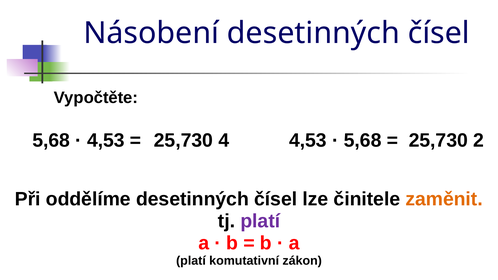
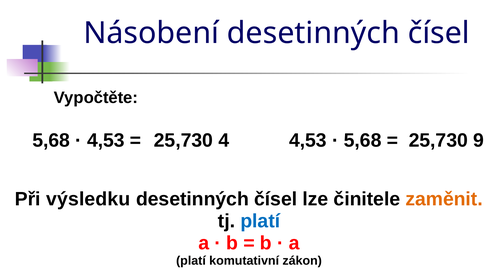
2: 2 -> 9 (479, 140)
oddělíme: oddělíme -> výsledku (88, 199)
platí colour: purple -> blue (260, 221)
